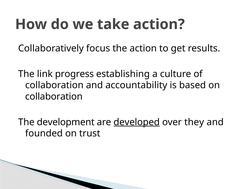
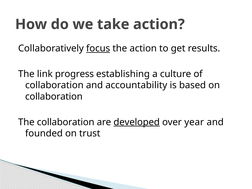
focus underline: none -> present (98, 48)
The development: development -> collaboration (66, 122)
they: they -> year (194, 122)
